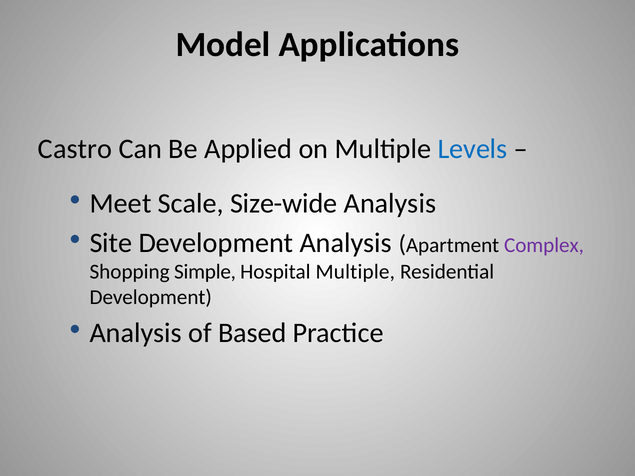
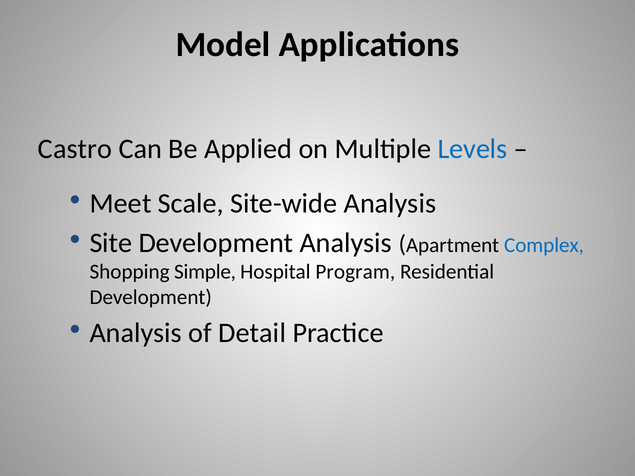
Size-wide: Size-wide -> Site-wide (284, 203)
Complex colour: purple -> blue (544, 245)
Hospital Multiple: Multiple -> Program (355, 272)
Based: Based -> Detail (252, 333)
